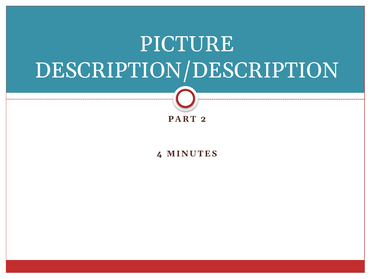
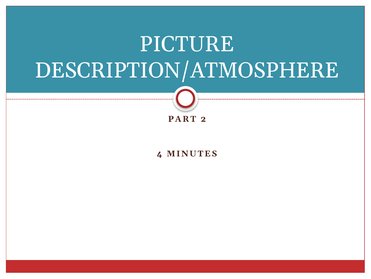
DESCRIPTION/DESCRIPTION: DESCRIPTION/DESCRIPTION -> DESCRIPTION/ATMOSPHERE (187, 70)
